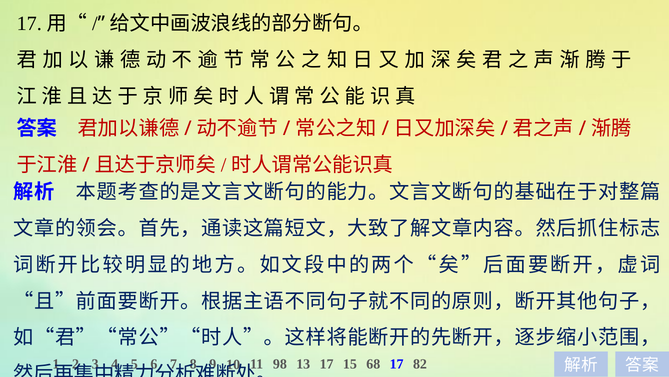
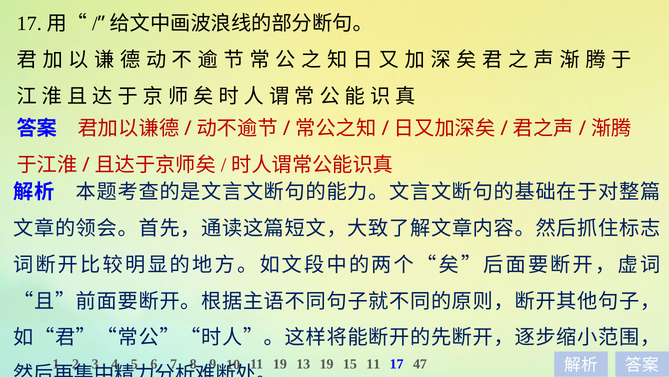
98: 98 -> 19 (280, 364)
13 17: 17 -> 19 (327, 364)
15 68: 68 -> 11 (373, 364)
82: 82 -> 47 (420, 364)
